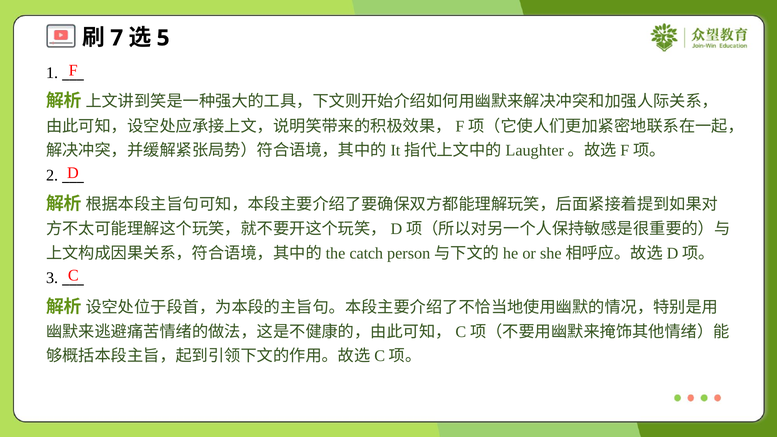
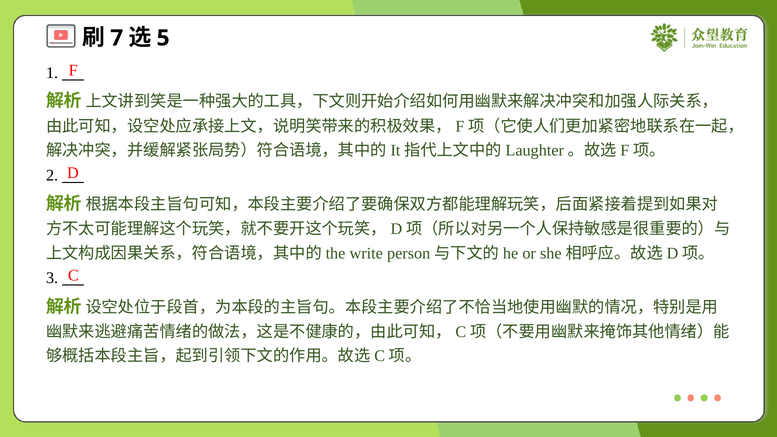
catch: catch -> write (366, 253)
